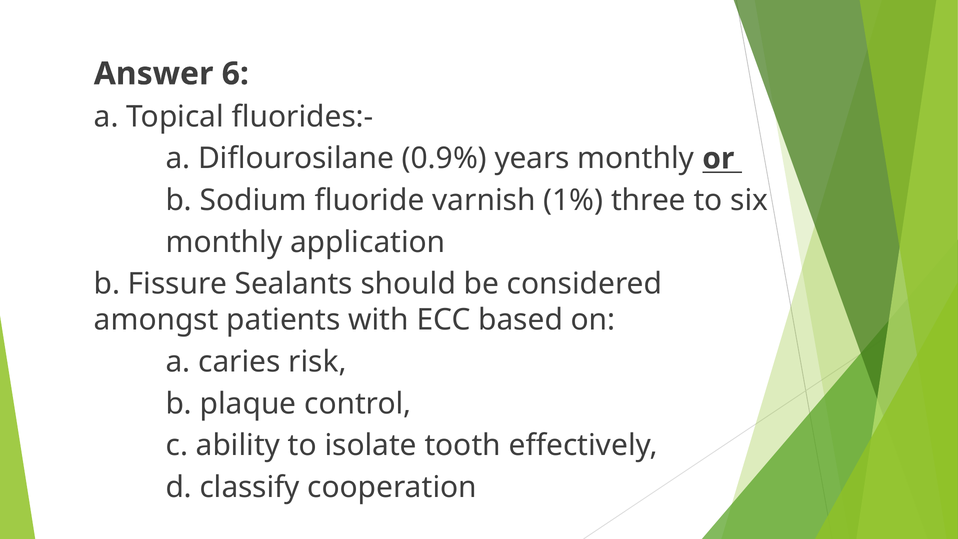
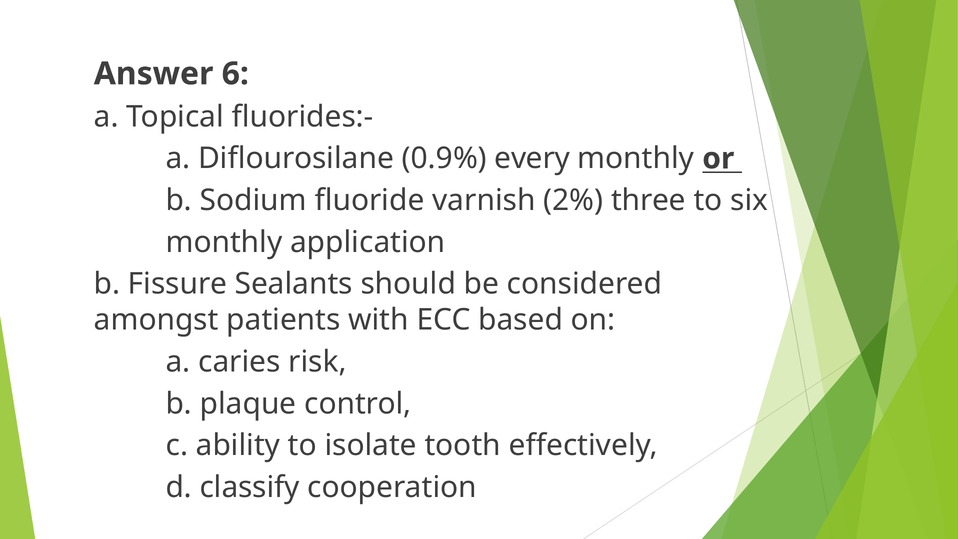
years: years -> every (532, 158)
1%: 1% -> 2% (573, 200)
